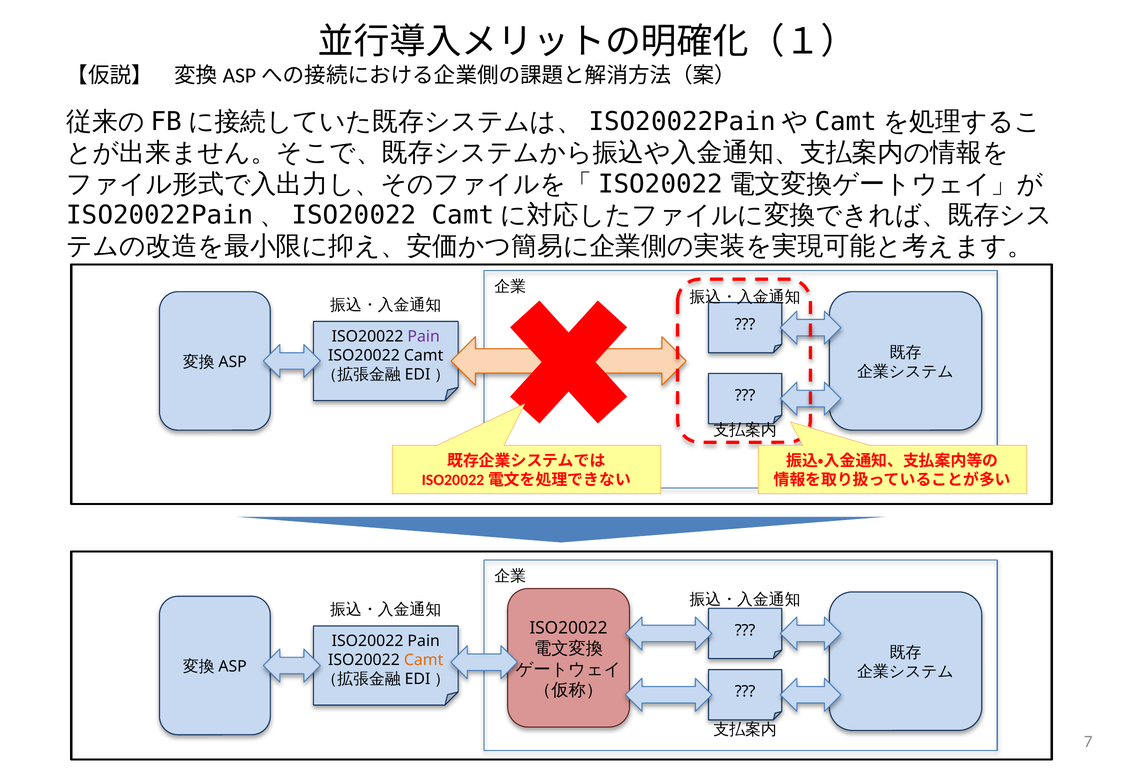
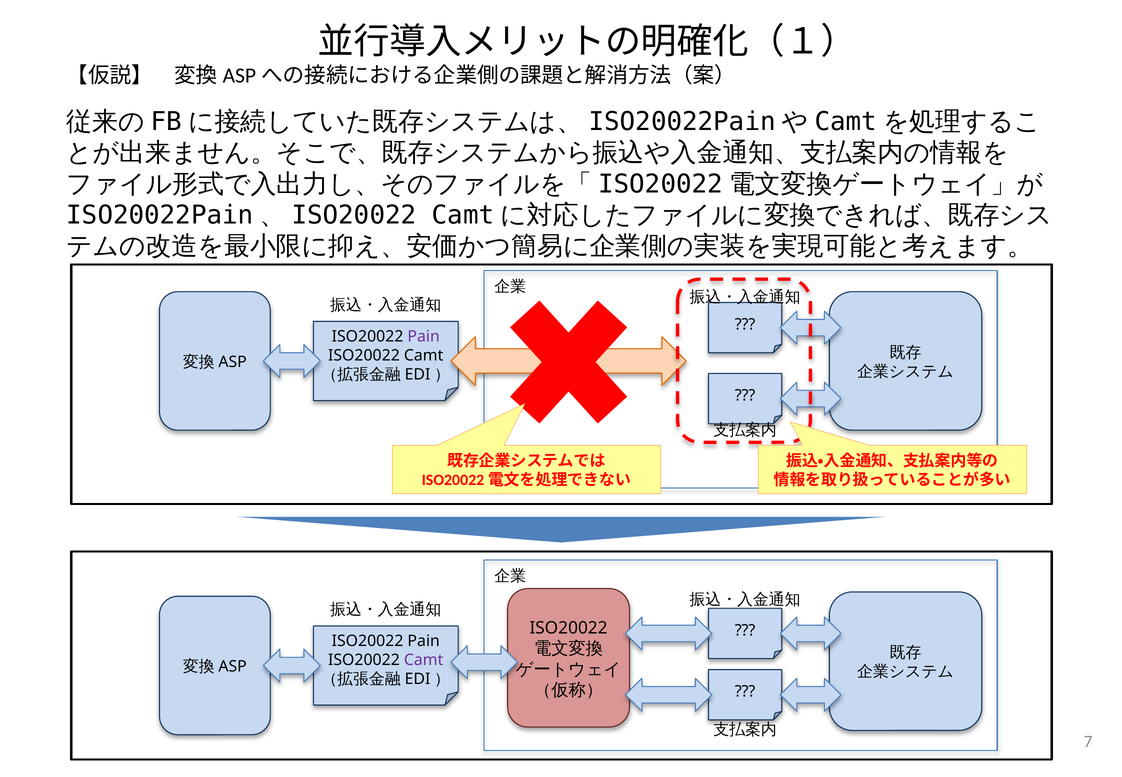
Camt colour: orange -> purple (424, 660)
